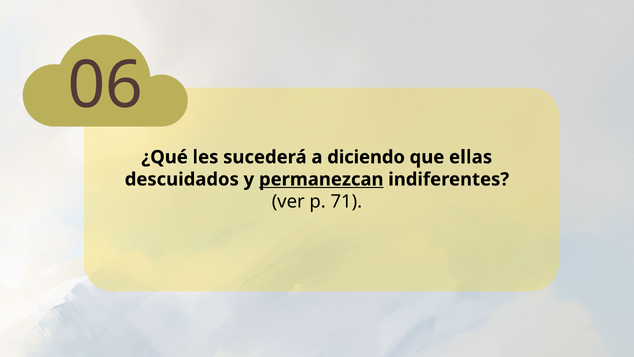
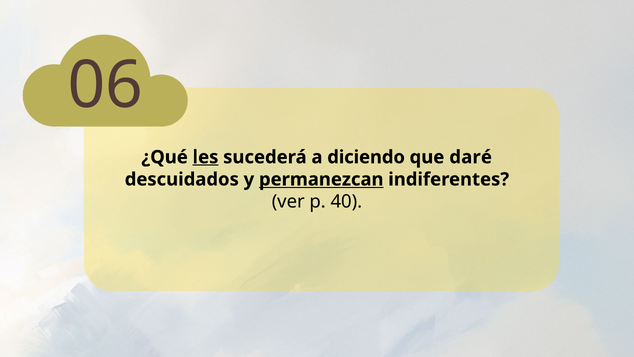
les underline: none -> present (206, 157)
ellas: ellas -> daré (471, 157)
71: 71 -> 40 (346, 201)
